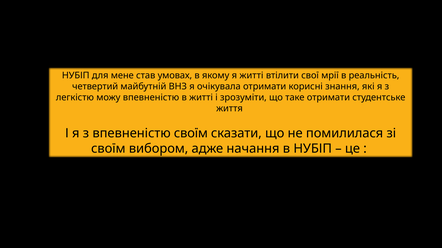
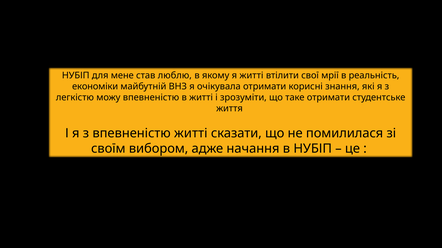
умовах: умовах -> люблю (175, 76)
четвертий: четвертий -> економіки (95, 87)
впевненістю своїм: своїм -> житті (191, 133)
